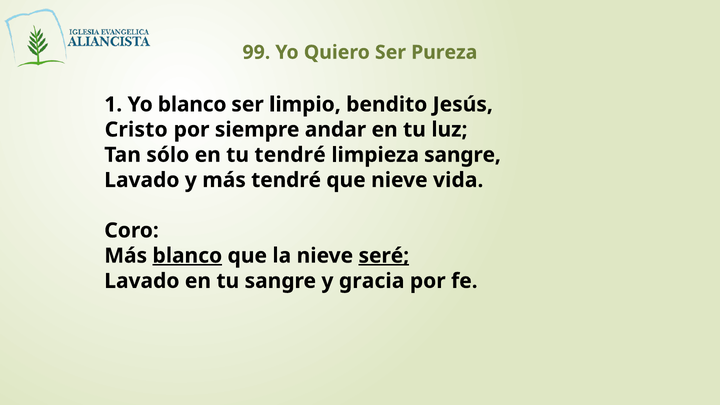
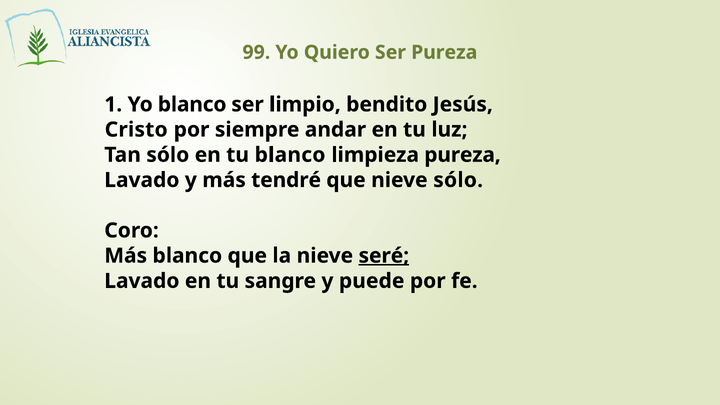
tu tendré: tendré -> blanco (290, 155)
limpieza sangre: sangre -> pureza (462, 155)
nieve vida: vida -> sólo (458, 180)
blanco underline: present -> none (187, 256)
gracia: gracia -> puede (372, 281)
